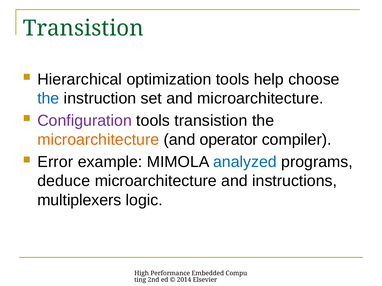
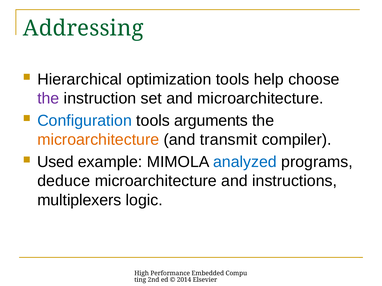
Transistion: Transistion -> Addressing (83, 28)
the colour: blue -> purple (48, 99)
Configuration colour: purple -> blue (85, 121)
tools transistion: transistion -> arguments (211, 121)
operator: operator -> transmit (229, 140)
Error: Error -> Used (55, 162)
